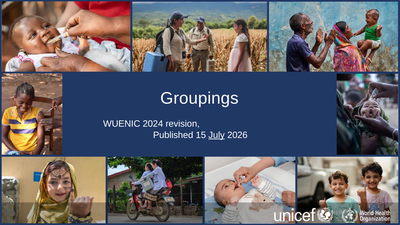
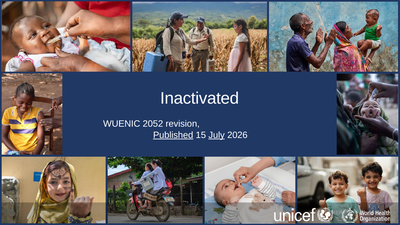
Groupings: Groupings -> Inactivated (200, 98)
2024: 2024 -> 2052 (153, 124)
Published underline: none -> present (173, 135)
